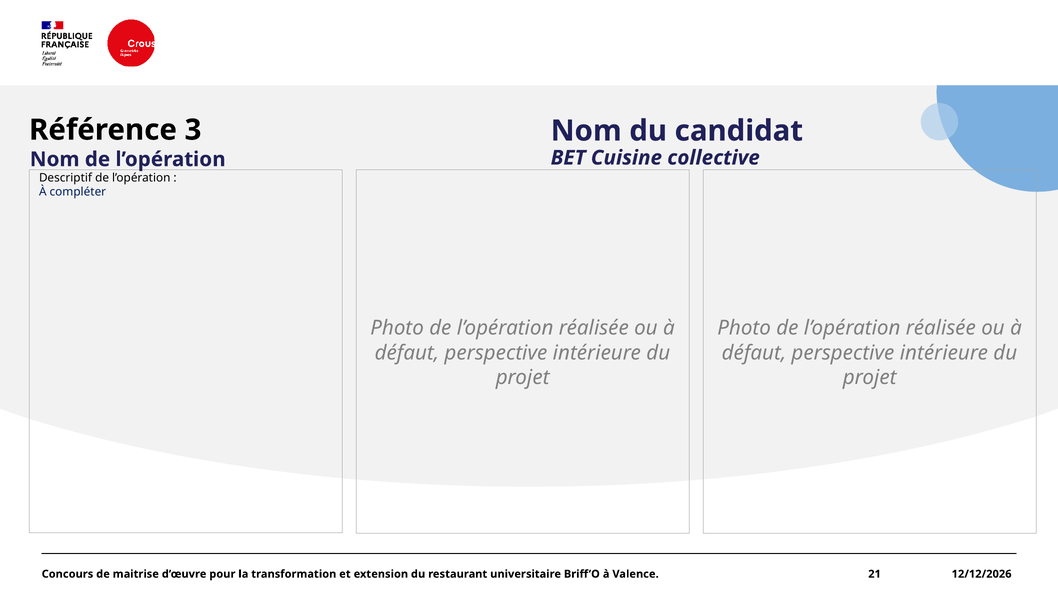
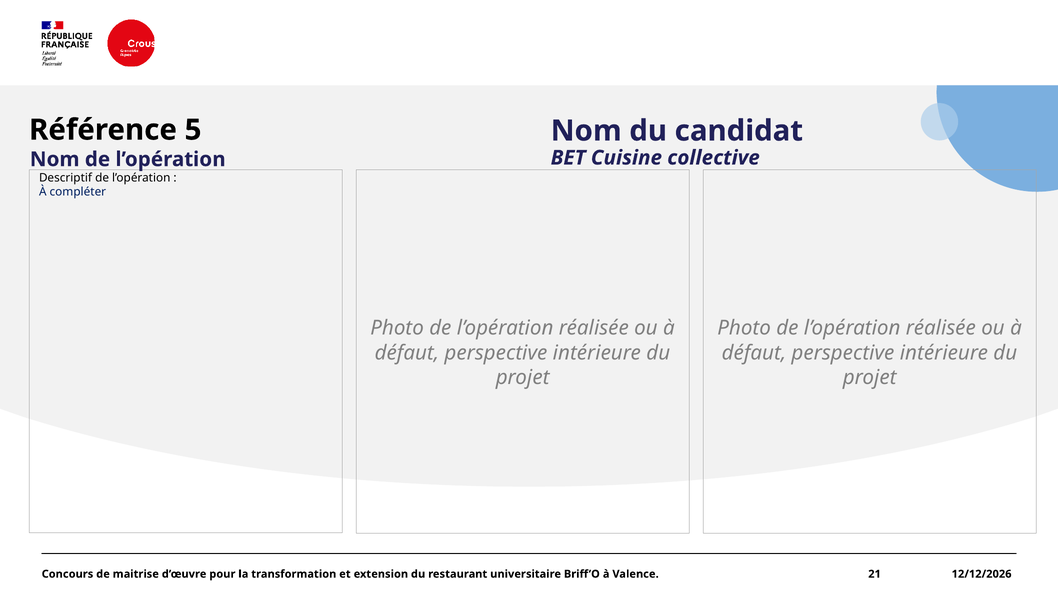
3: 3 -> 5 (193, 130)
